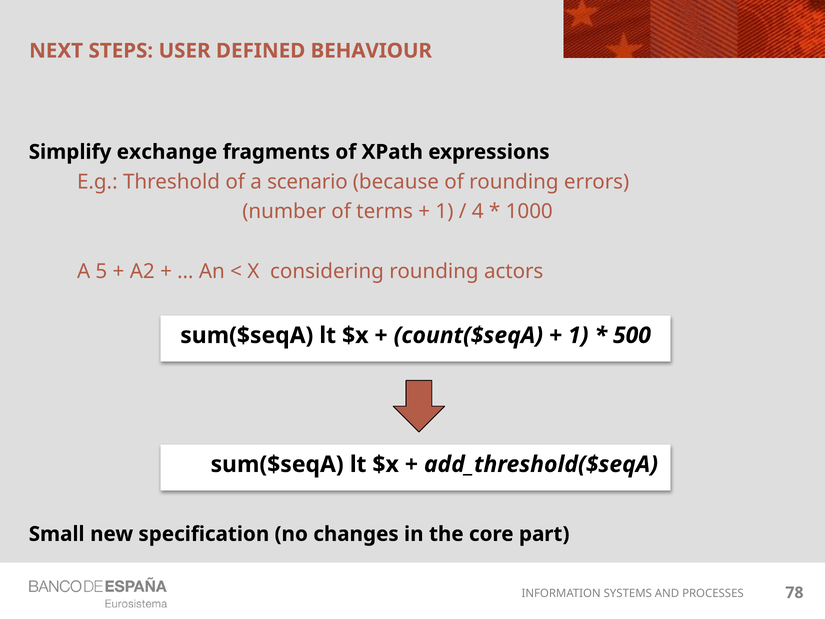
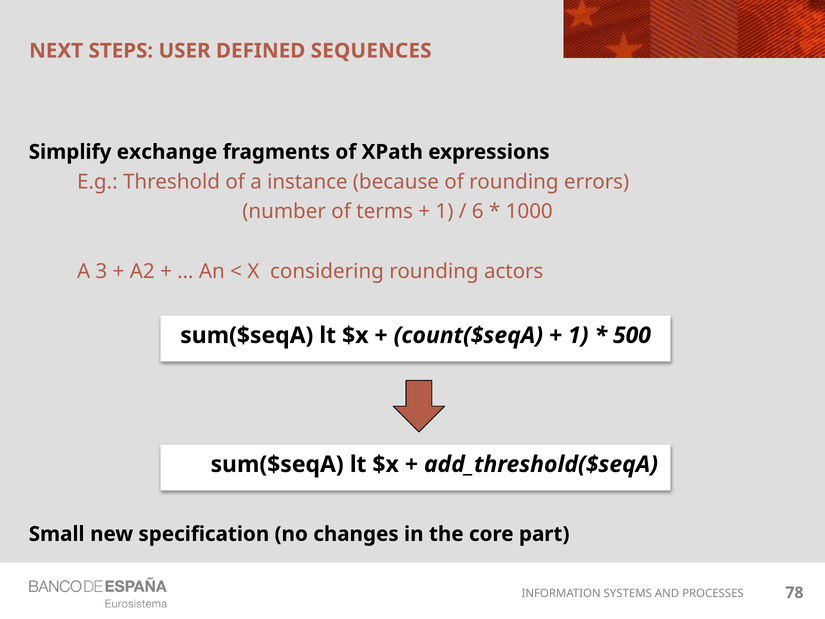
BEHAVIOUR: BEHAVIOUR -> SEQUENCES (371, 51)
scenario: scenario -> instance (307, 182)
4: 4 -> 6 (478, 212)
5: 5 -> 3 (101, 271)
